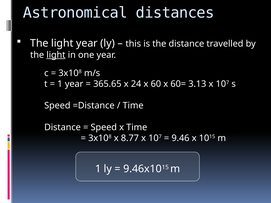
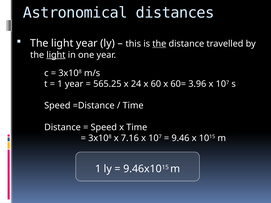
the underline: none -> present (159, 44)
365.65: 365.65 -> 565.25 (107, 84)
3.13: 3.13 -> 3.96 (197, 84)
8.77: 8.77 -> 7.16 (130, 138)
